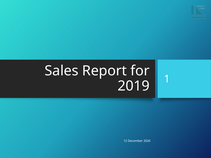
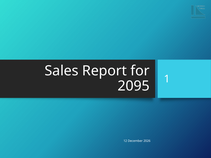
2019: 2019 -> 2095 (134, 86)
